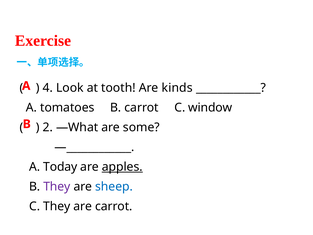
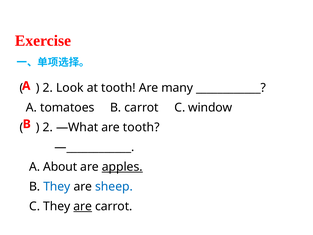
4: 4 -> 2 (48, 88)
kinds: kinds -> many (177, 88)
are some: some -> tooth (141, 127)
Today: Today -> About (60, 167)
They colour: purple -> blue (57, 186)
are underline: none -> present (83, 206)
